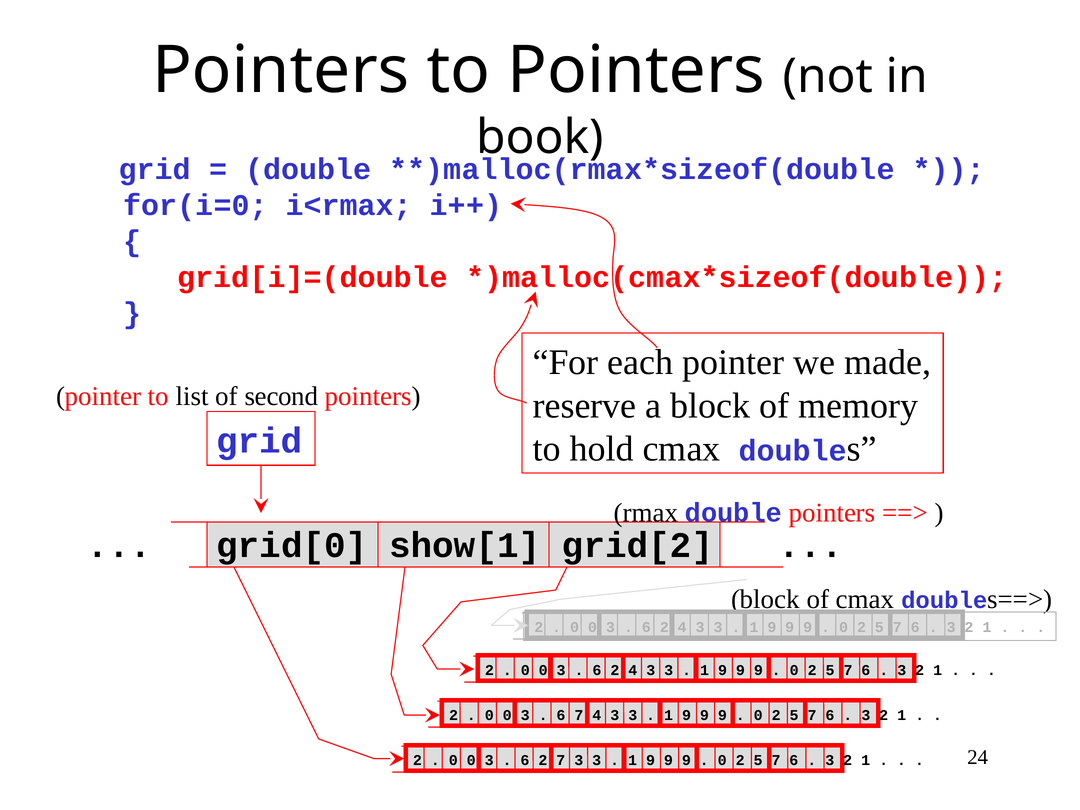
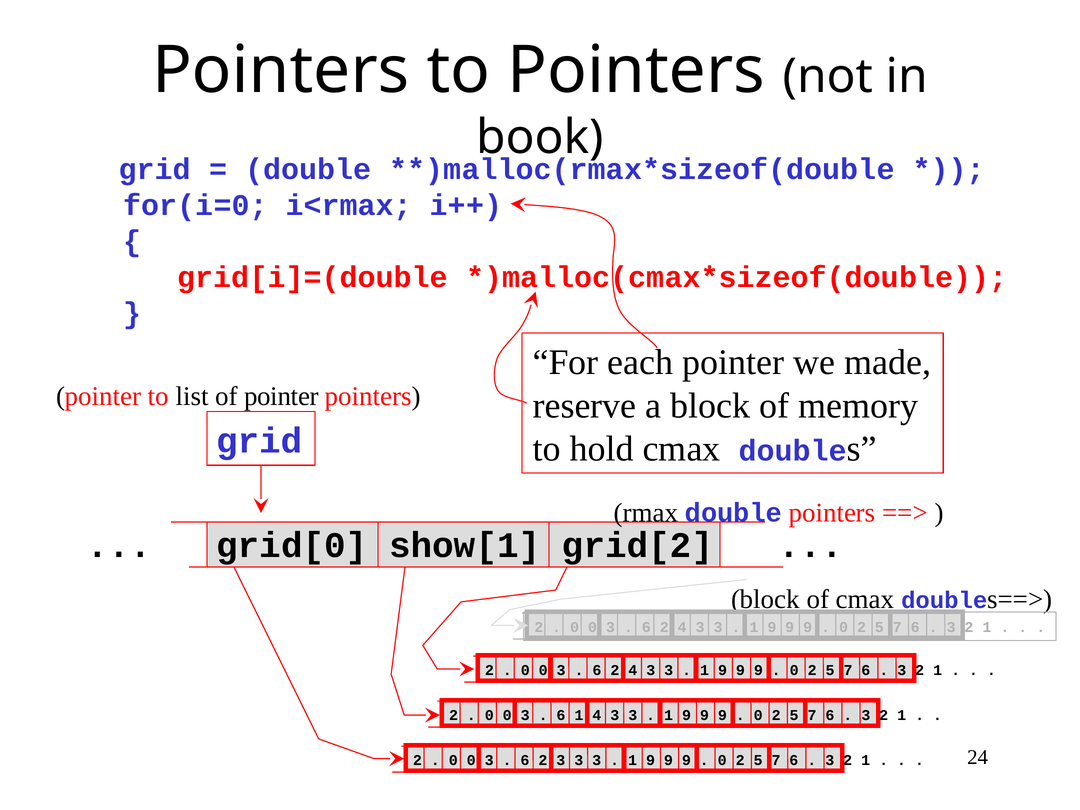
of second: second -> pointer (281, 396)
6 7: 7 -> 1 (579, 715)
2 7: 7 -> 3 (561, 760)
